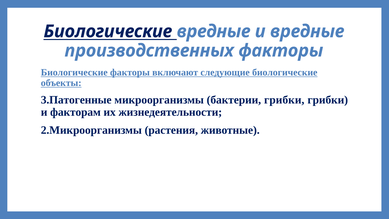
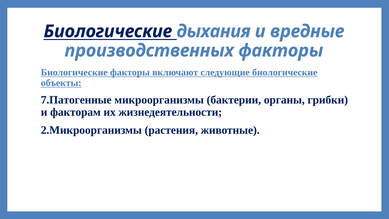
Биологические вредные: вредные -> дыхания (214, 31)
3.Патогенные: 3.Патогенные -> 7.Патогенные (76, 100)
бактерии грибки: грибки -> органы (284, 100)
